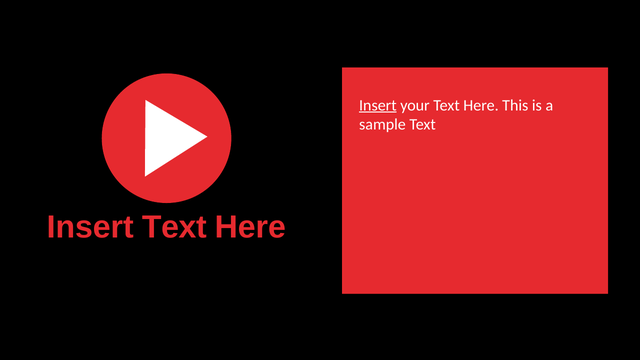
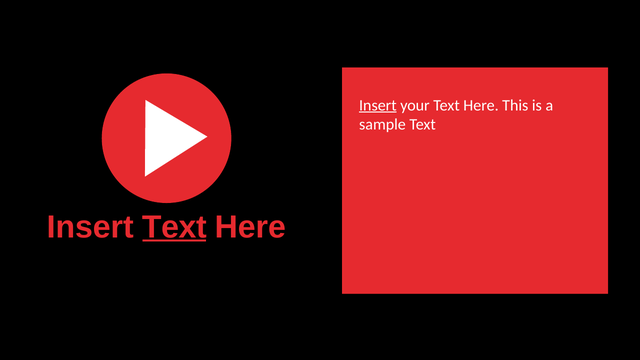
Text underline: none -> present (174, 227)
